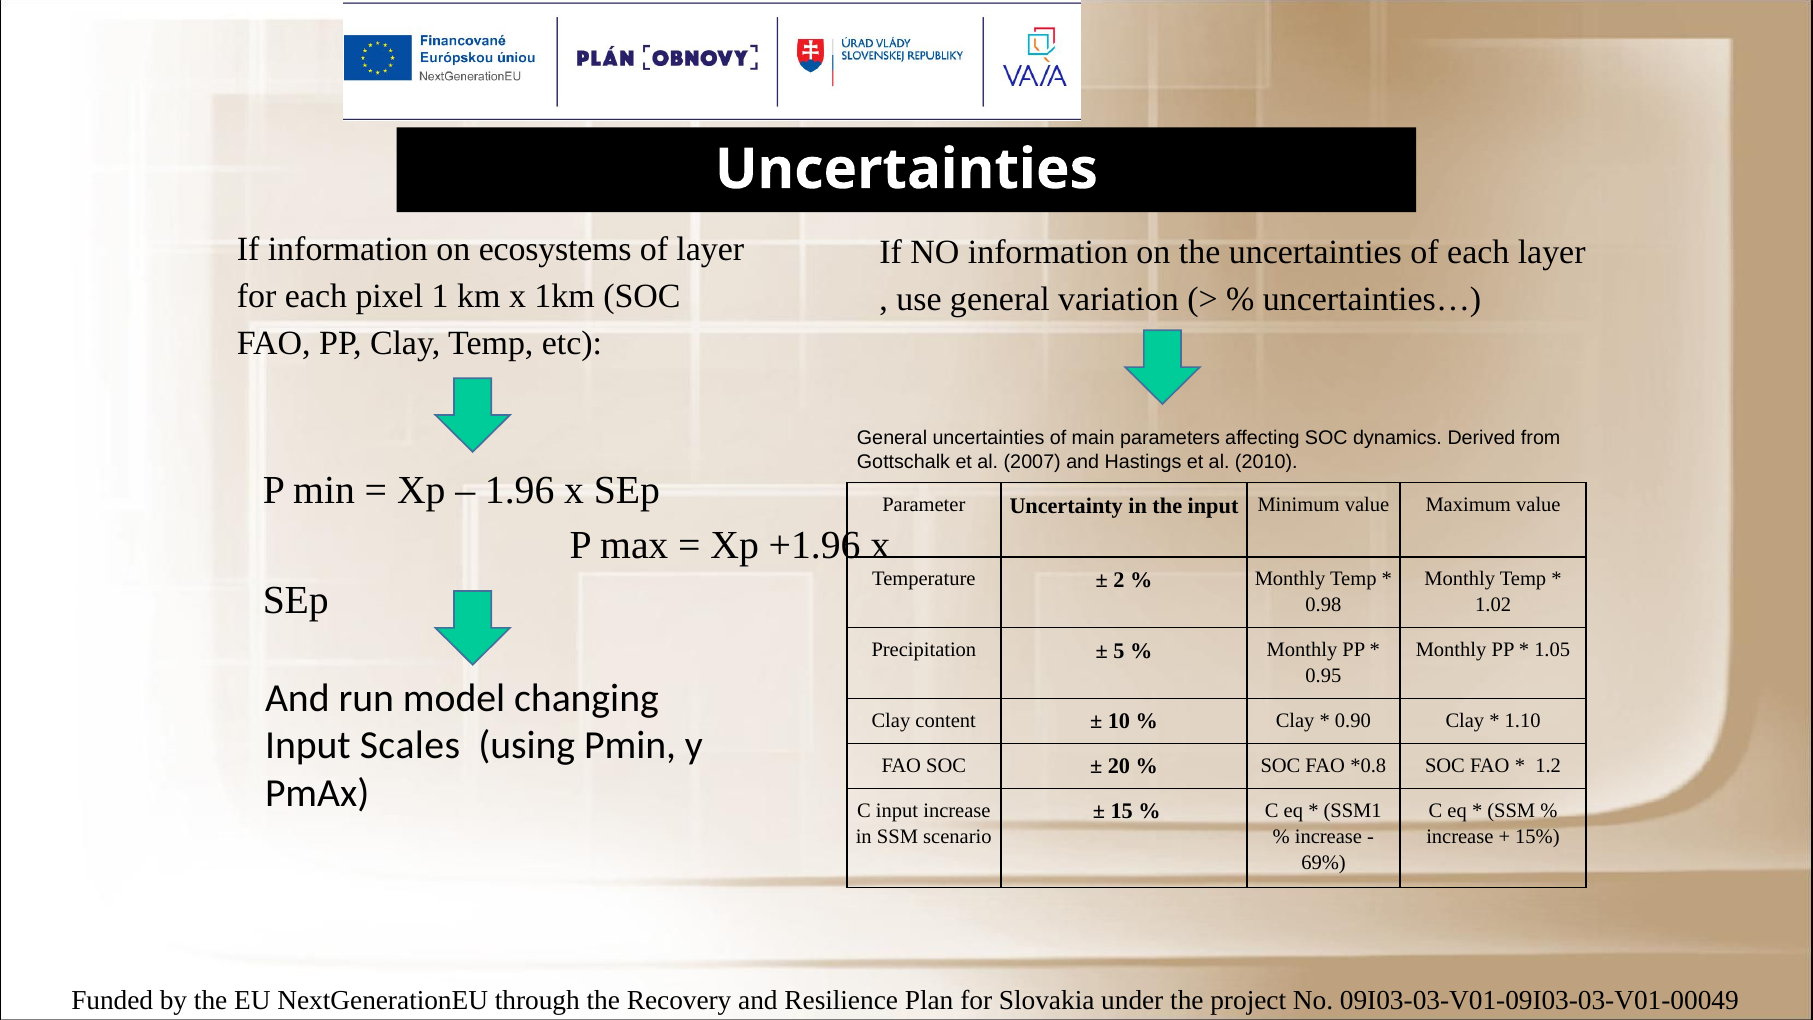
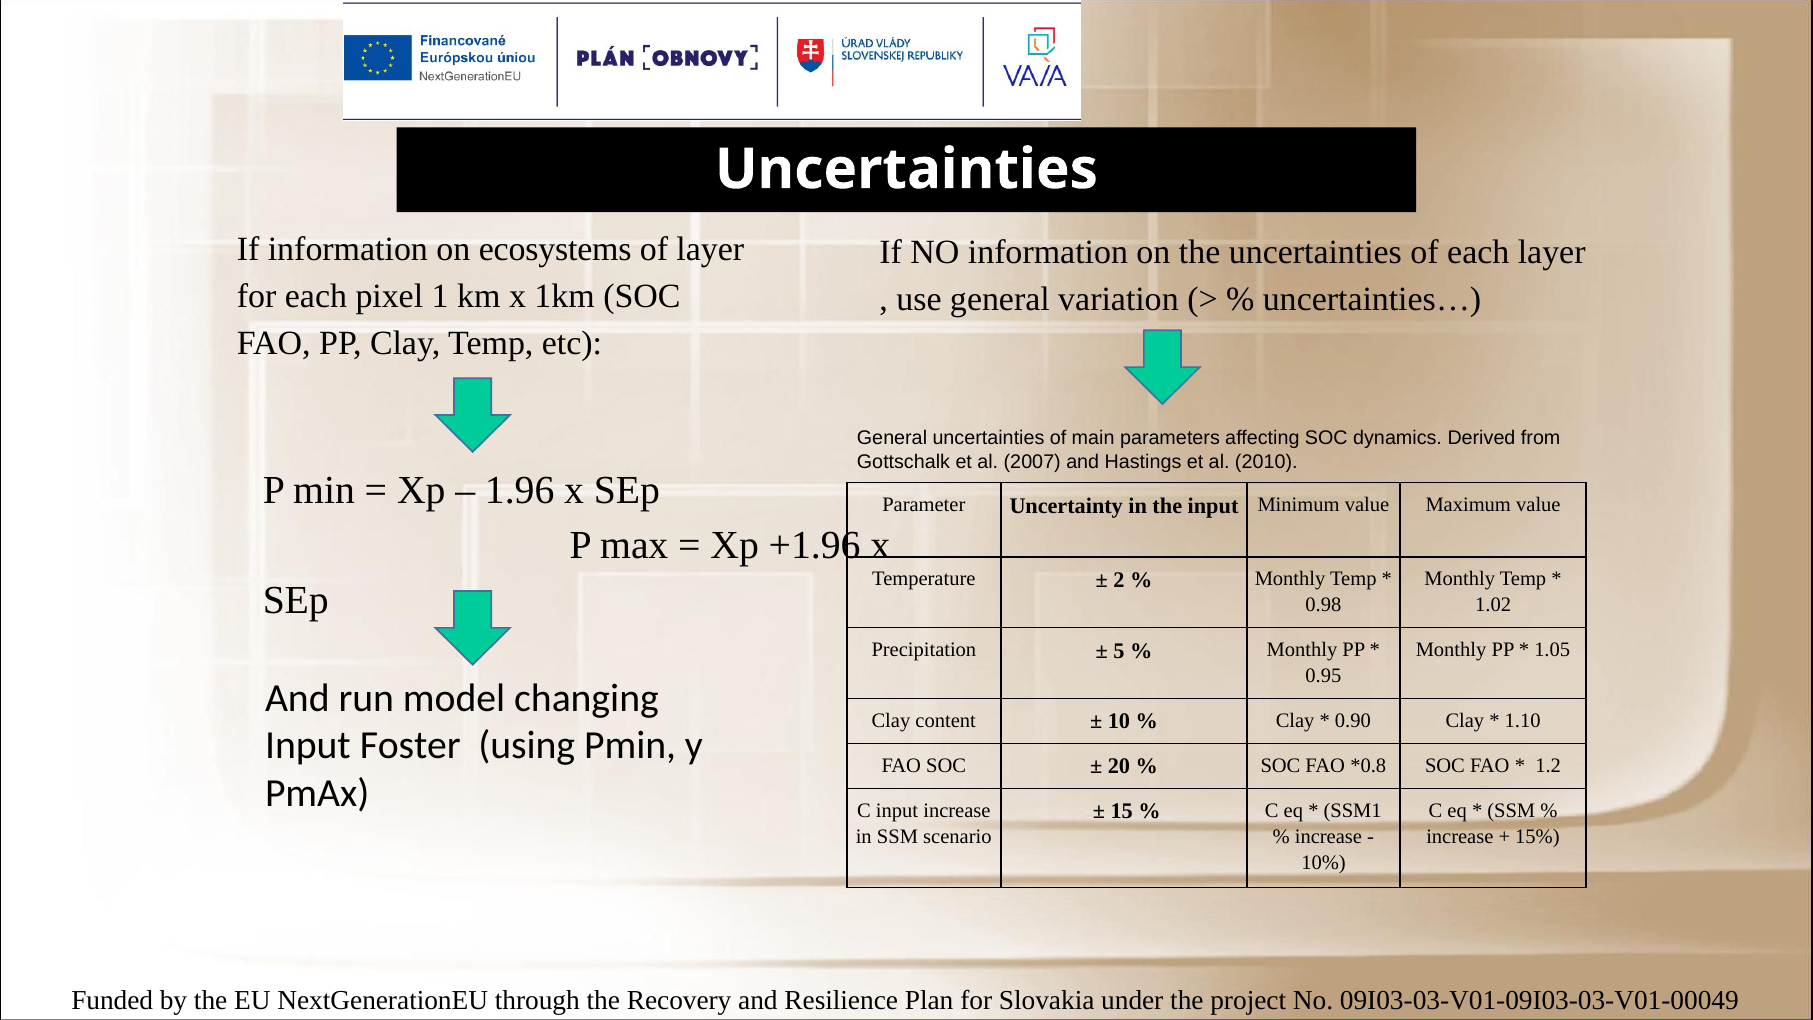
Scales: Scales -> Foster (410, 745)
69%: 69% -> 10% (1324, 863)
